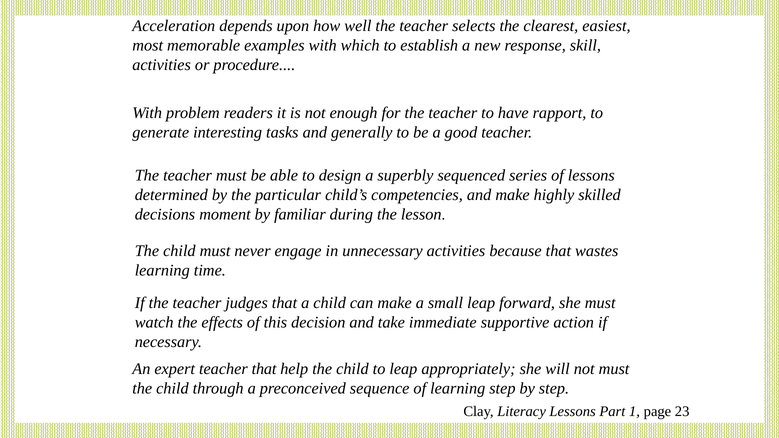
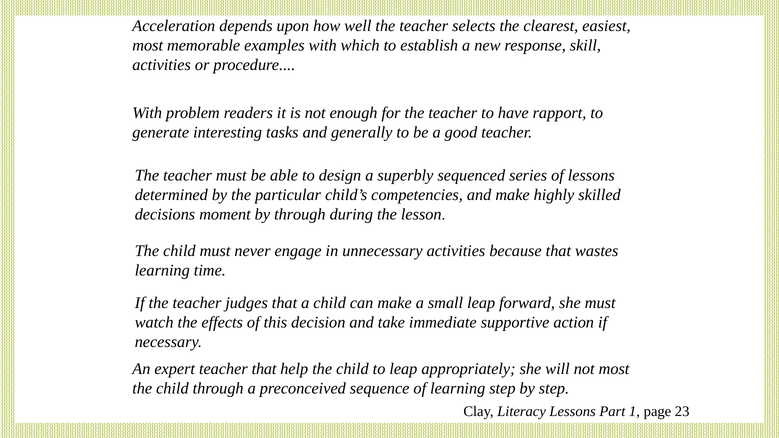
by familiar: familiar -> through (300, 215)
not must: must -> most (614, 369)
